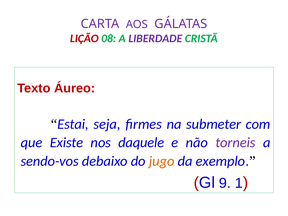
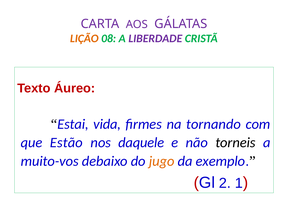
LIÇÃO colour: red -> orange (84, 38)
seja: seja -> vida (107, 124)
submeter: submeter -> tornando (214, 124)
Existe: Existe -> Estão (66, 143)
torneis colour: purple -> black (235, 143)
sendo-vos: sendo-vos -> muito-vos (50, 161)
9: 9 -> 2 (225, 183)
